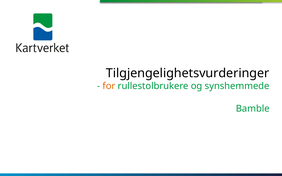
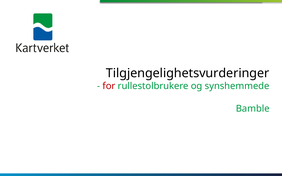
for colour: orange -> red (109, 86)
